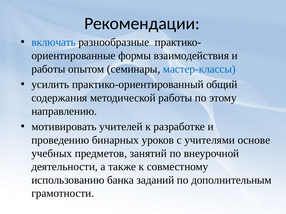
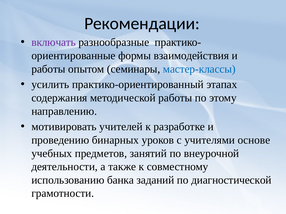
включать colour: blue -> purple (54, 42)
общий: общий -> этапах (222, 85)
дополнительным: дополнительным -> диагностической (231, 180)
